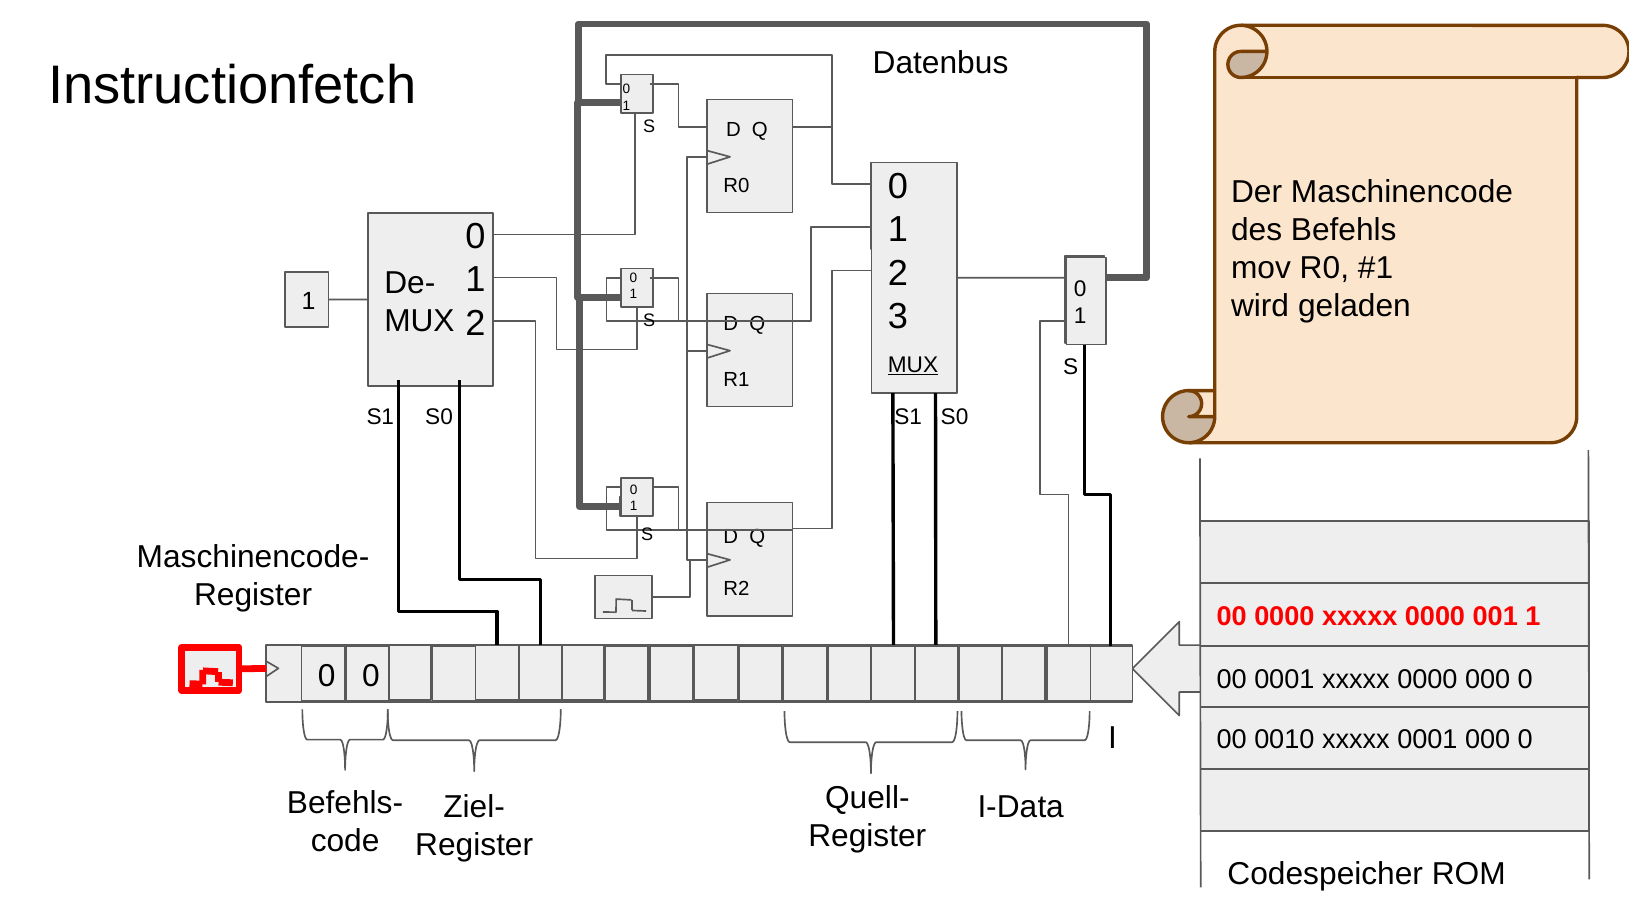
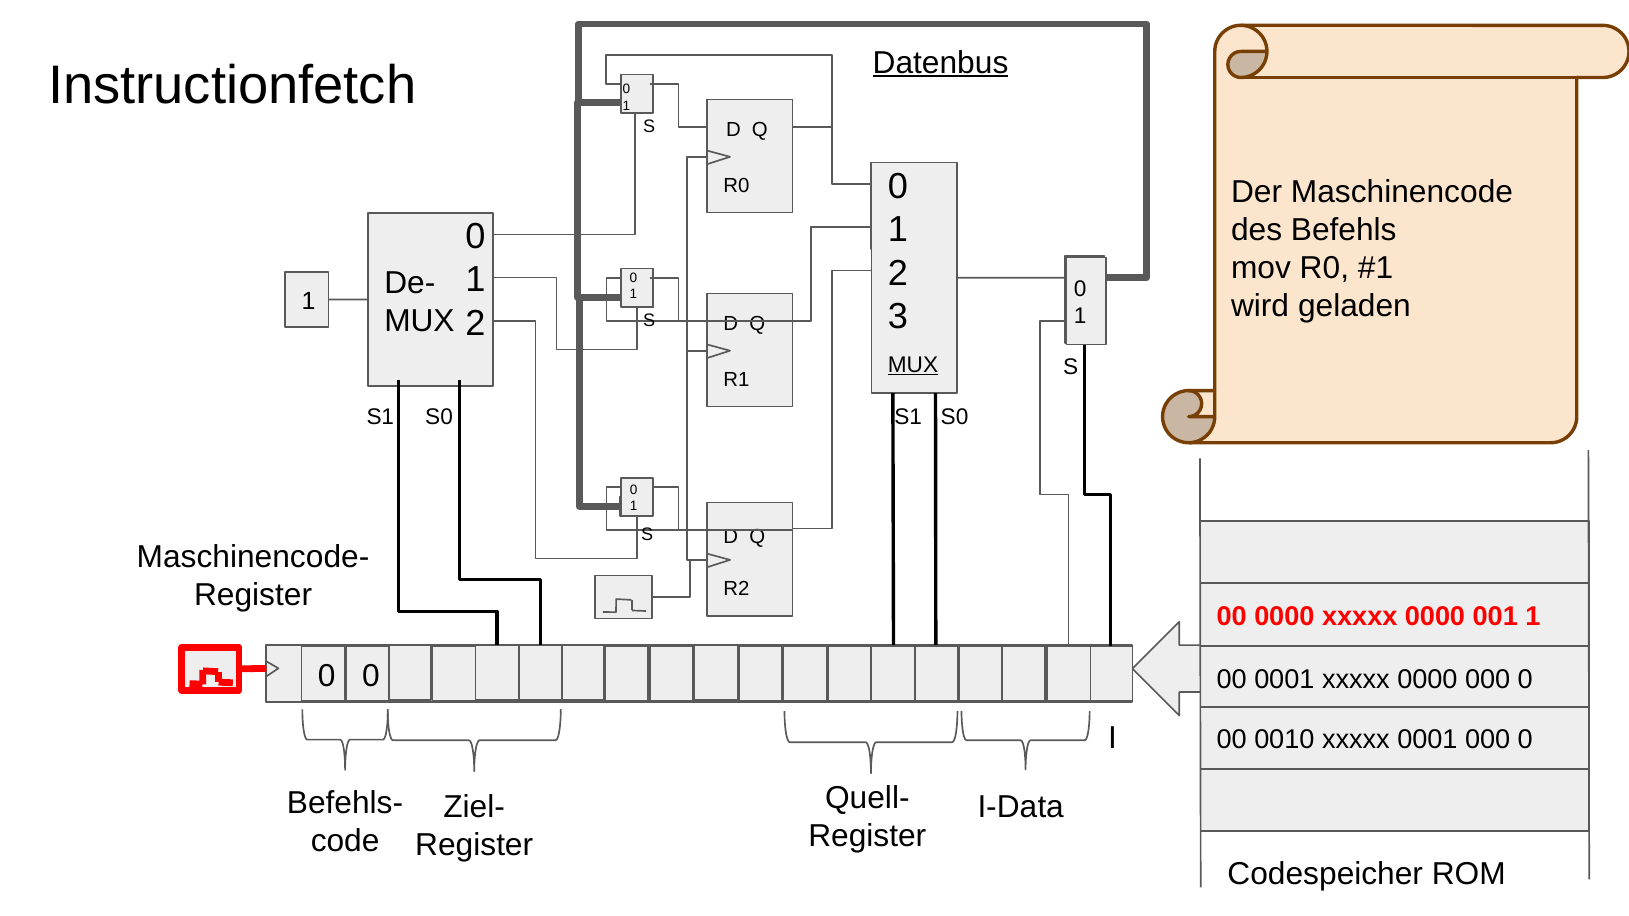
Datenbus underline: none -> present (941, 63)
